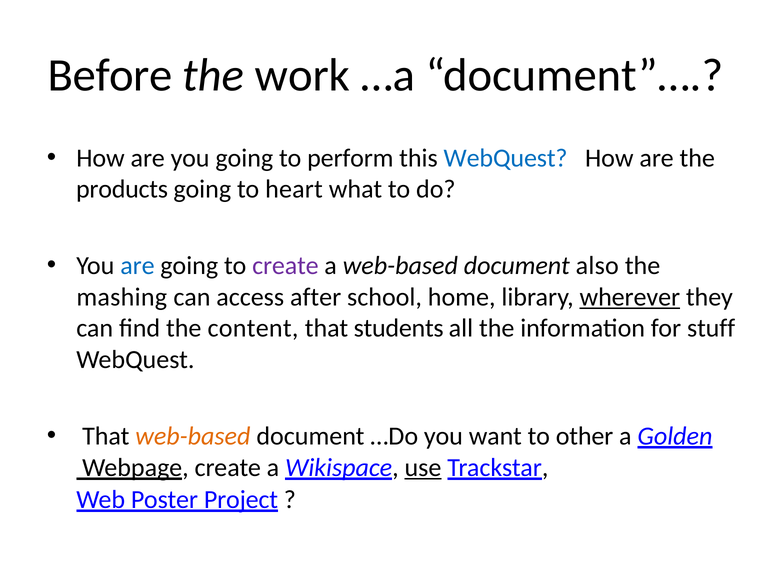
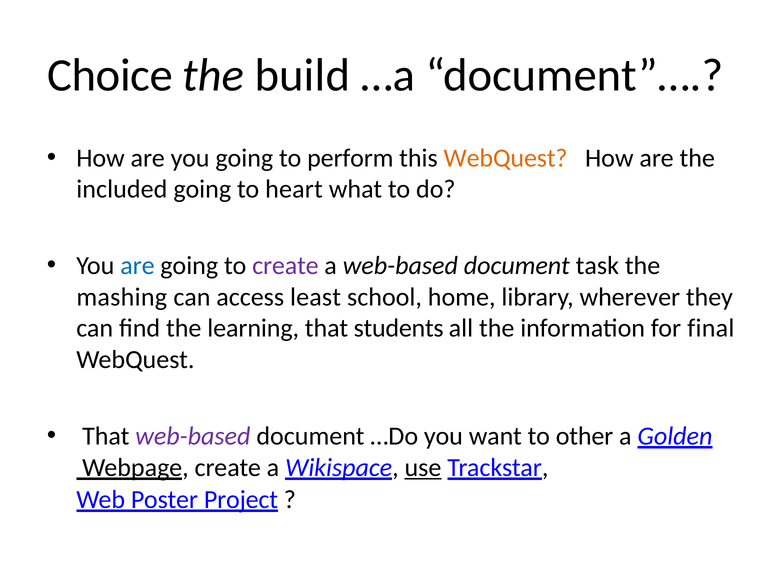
Before: Before -> Choice (110, 76)
work: work -> build (302, 76)
WebQuest colour: blue -> orange (506, 158)
products: products -> included (122, 190)
also: also -> task (597, 266)
after: after -> least (316, 297)
wherever underline: present -> none (630, 297)
content: content -> learning (253, 329)
stuff: stuff -> final (711, 329)
web-based colour: orange -> purple (193, 436)
